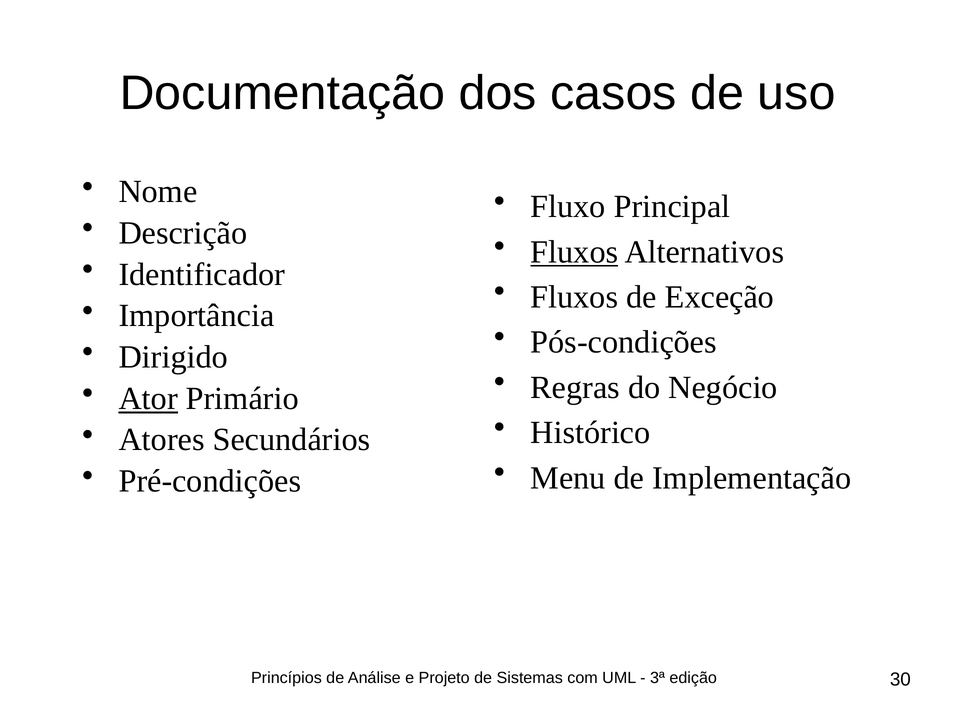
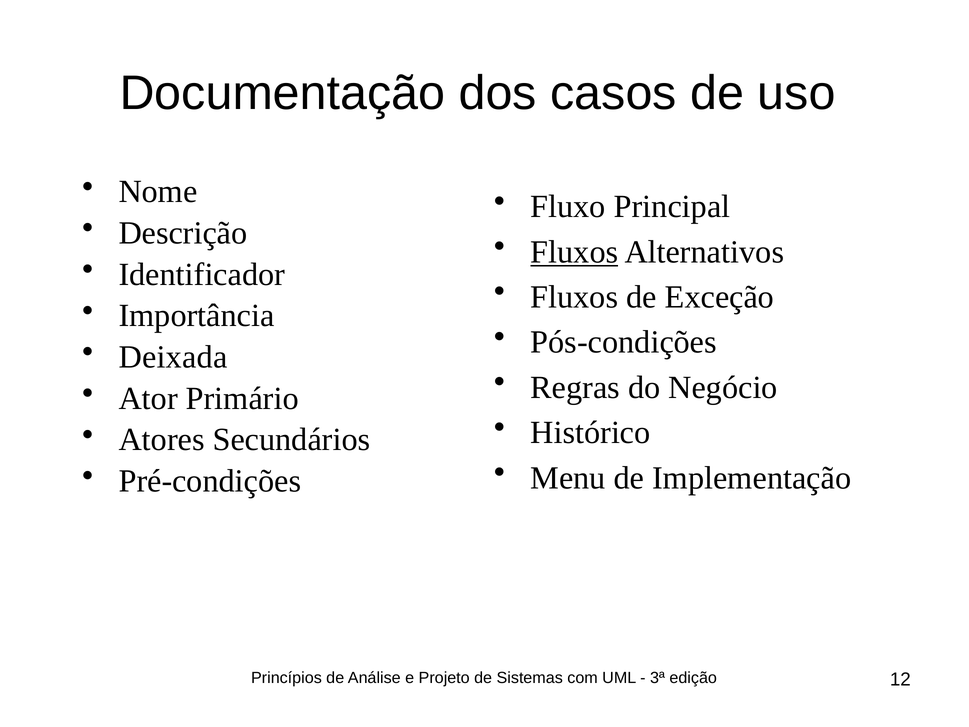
Dirigido: Dirigido -> Deixada (173, 357)
Ator underline: present -> none (148, 398)
30: 30 -> 12 (900, 679)
